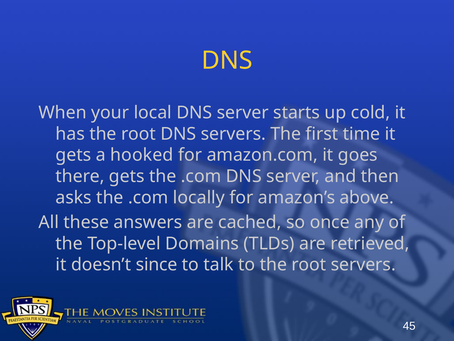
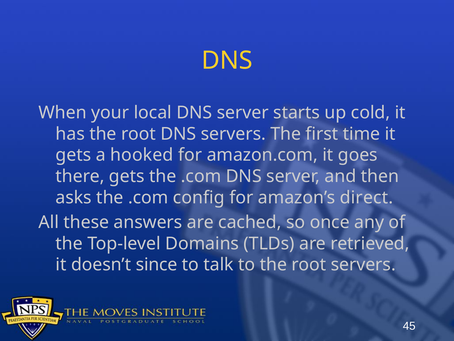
locally: locally -> config (199, 197)
above: above -> direct (367, 197)
